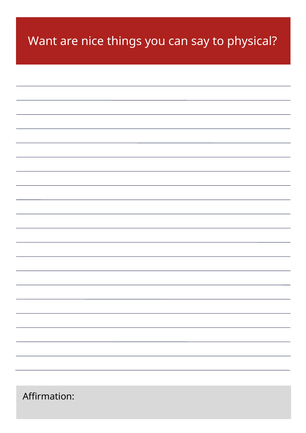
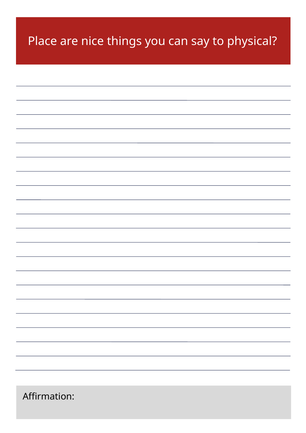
Want: Want -> Place (42, 41)
